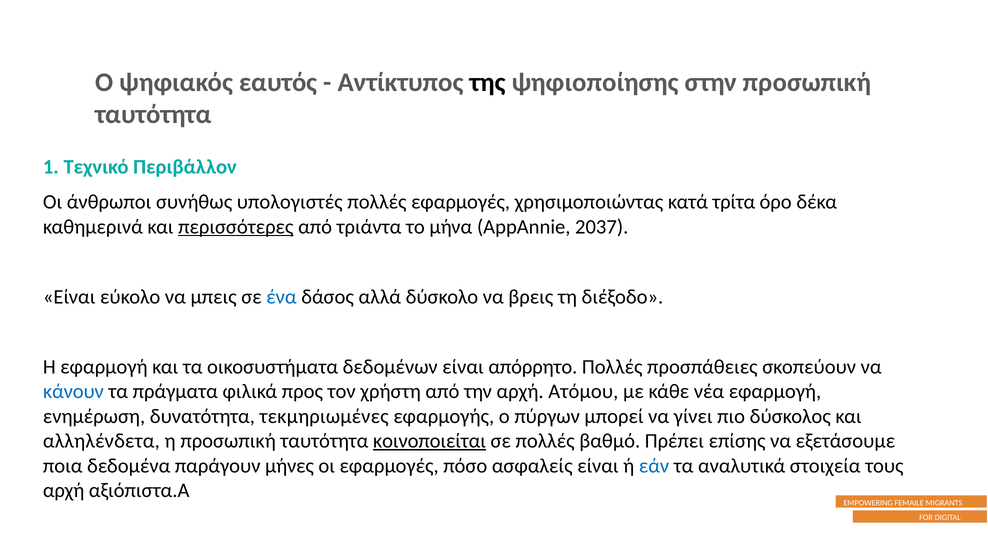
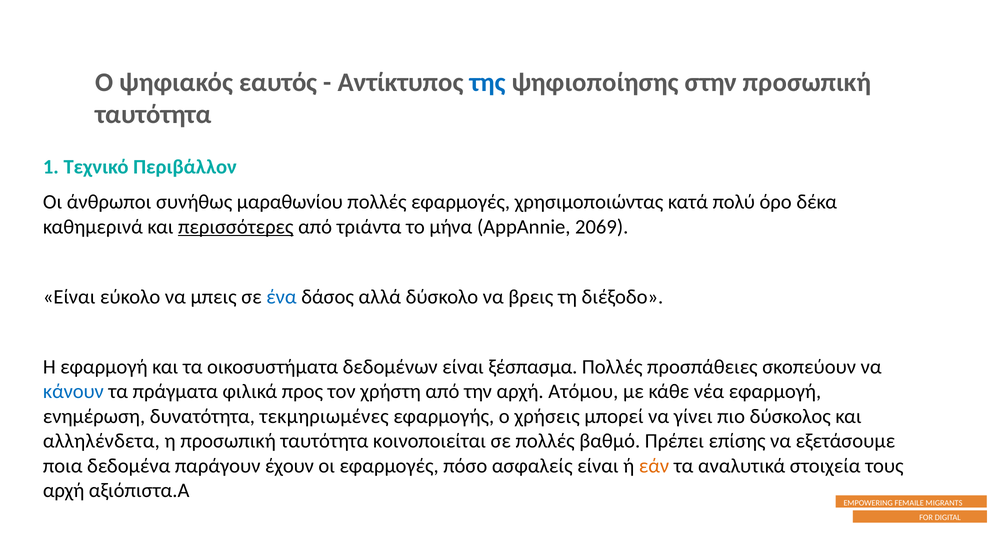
της colour: black -> blue (488, 82)
υπολογιστές: υπολογιστές -> μαραθωνίου (290, 202)
τρίτα: τρίτα -> πολύ (734, 202)
2037: 2037 -> 2069 (602, 227)
απόρρητο: απόρρητο -> ξέσπασμα (533, 367)
πύργων: πύργων -> χρήσεις (547, 416)
κοινοποιείται underline: present -> none (429, 441)
μήνες: μήνες -> έχουν (289, 465)
εάν colour: blue -> orange (654, 465)
